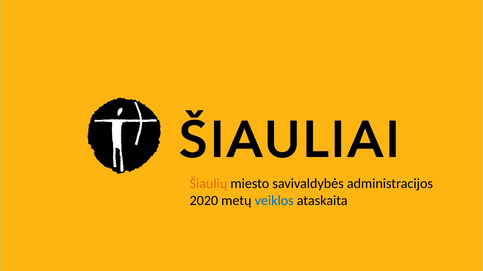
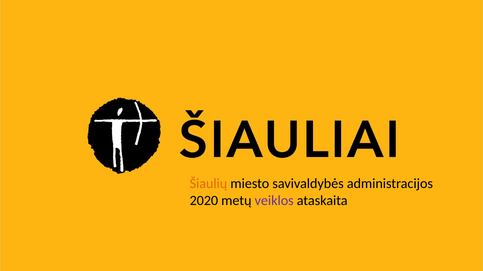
veiklos colour: blue -> purple (274, 201)
